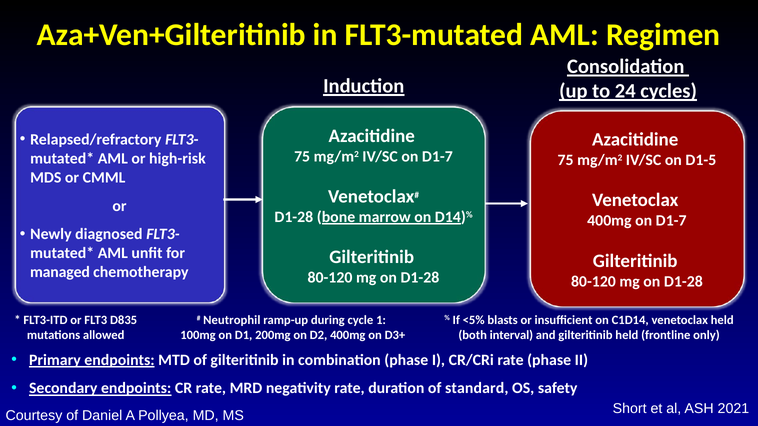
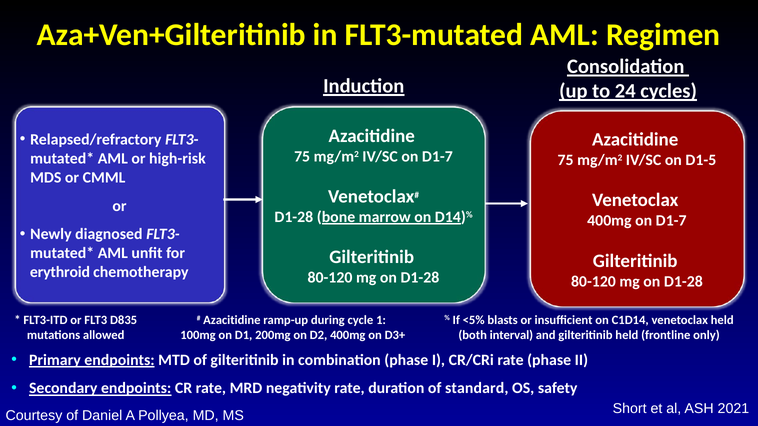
managed: managed -> erythroid (60, 272)
Neutrophil: Neutrophil -> Azacitidine (232, 320)
